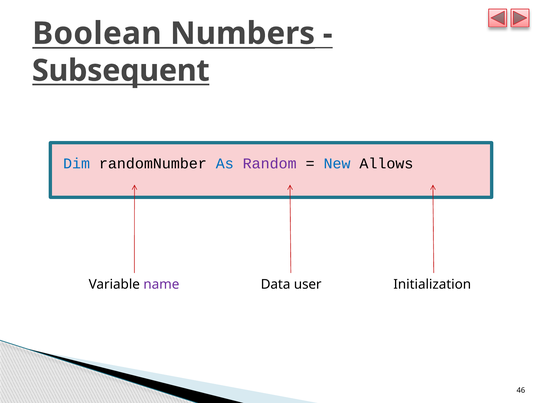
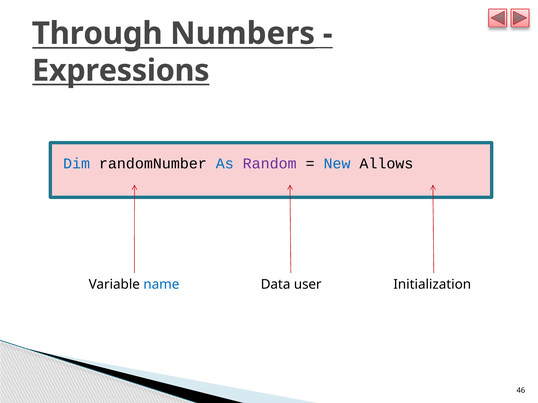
Boolean: Boolean -> Through (97, 34)
Subsequent: Subsequent -> Expressions (121, 71)
name colour: purple -> blue (161, 285)
